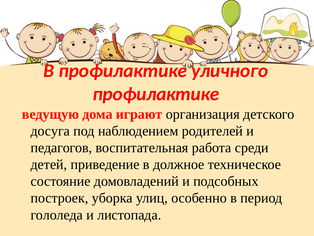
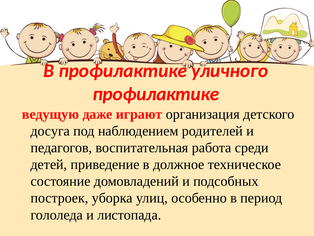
дома: дома -> даже (97, 114)
